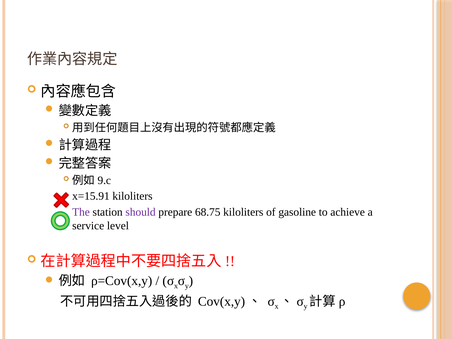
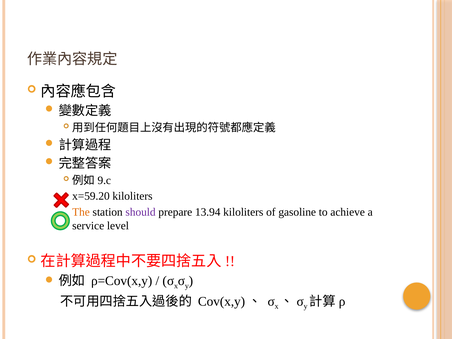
x=15.91: x=15.91 -> x=59.20 (91, 196)
The colour: purple -> orange (81, 212)
68.75: 68.75 -> 13.94 (208, 212)
